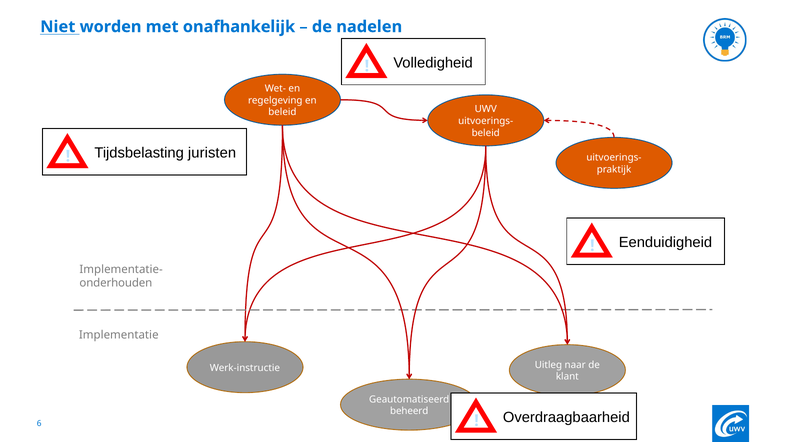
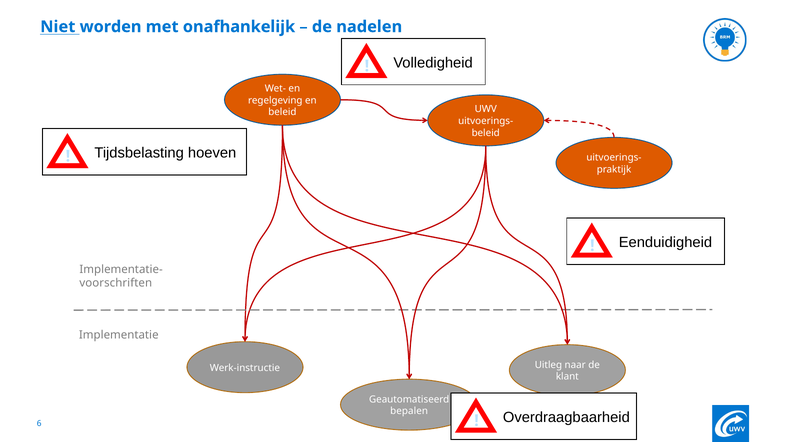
juristen: juristen -> hoeven (212, 153)
onderhouden: onderhouden -> voorschriften (116, 283)
beheerd: beheerd -> bepalen (409, 411)
